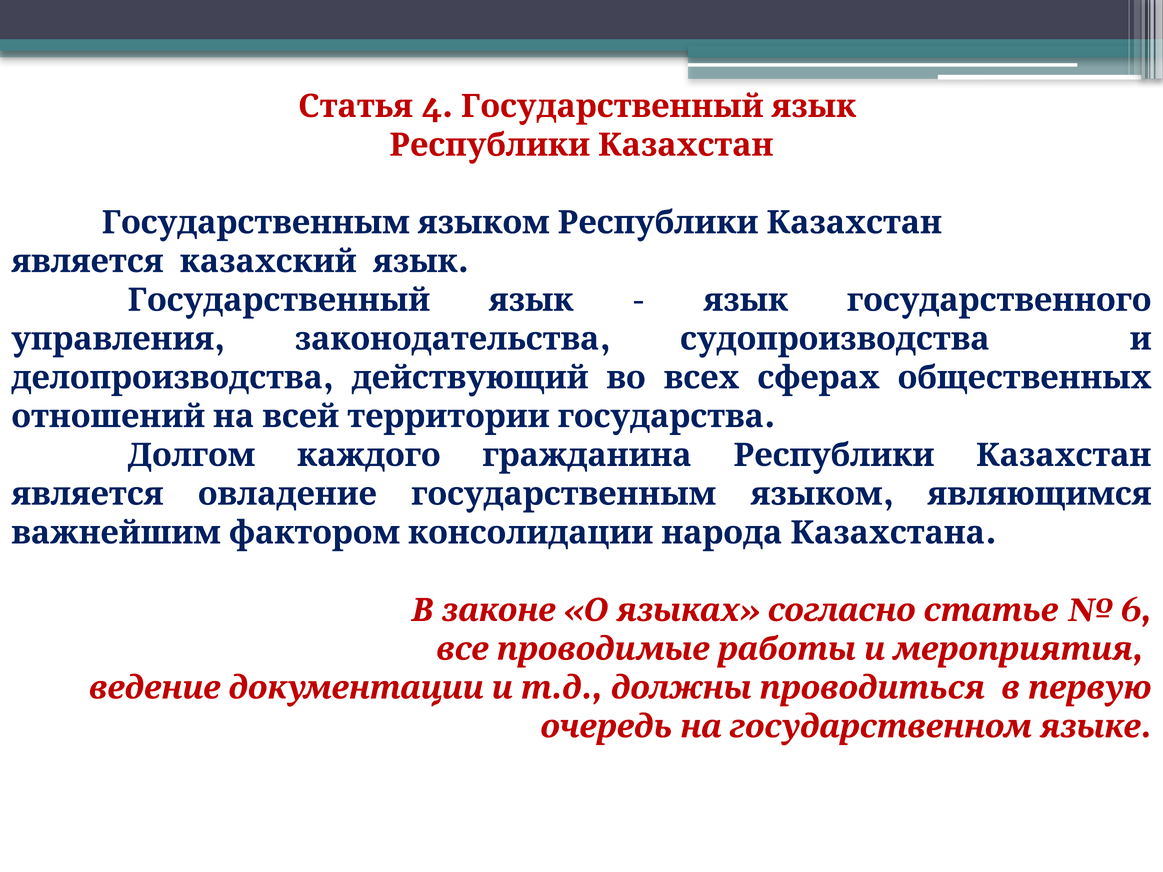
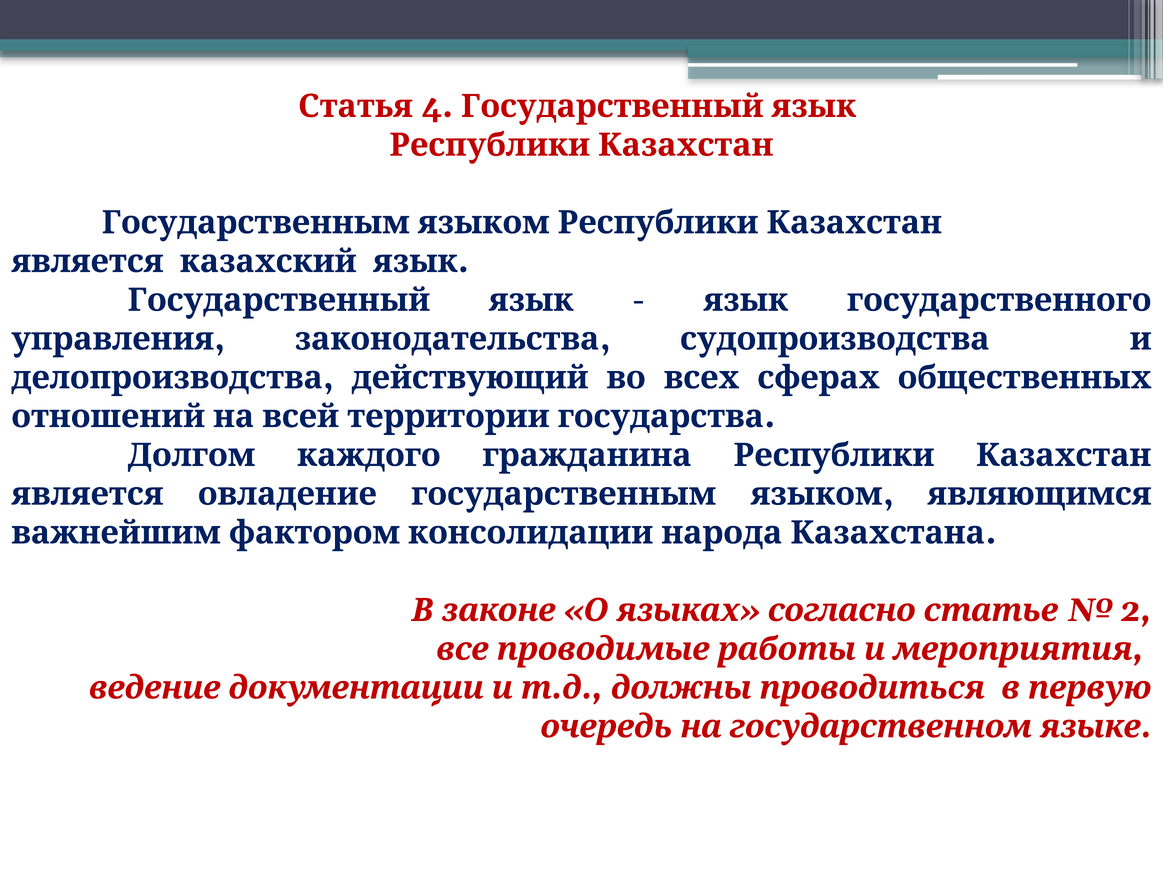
6: 6 -> 2 (1136, 610)
